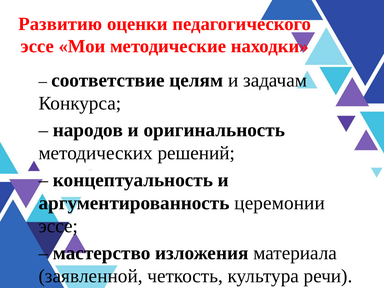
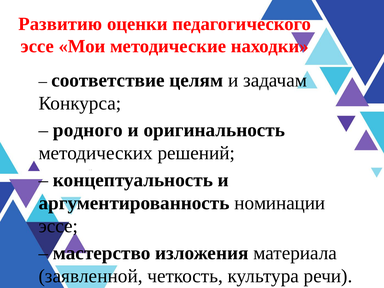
народов: народов -> родного (88, 130)
церемонии: церемонии -> номинации (280, 203)
